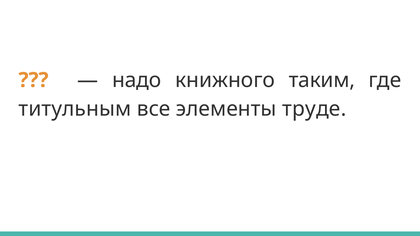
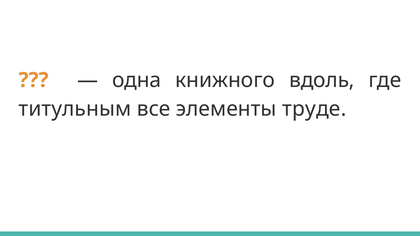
надо: надо -> одна (137, 80)
таким: таким -> вдоль (322, 80)
